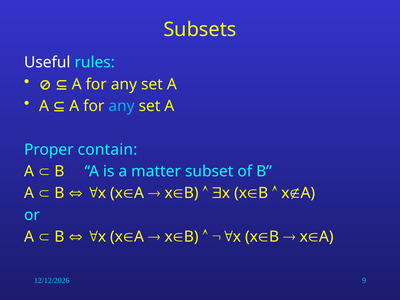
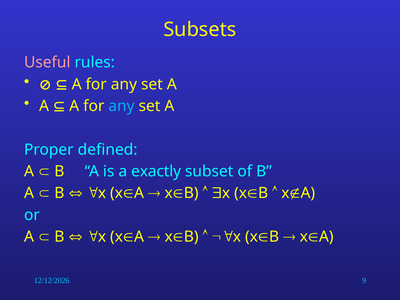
Useful colour: white -> pink (47, 62)
contain: contain -> defined (108, 150)
matter: matter -> exactly (156, 171)
